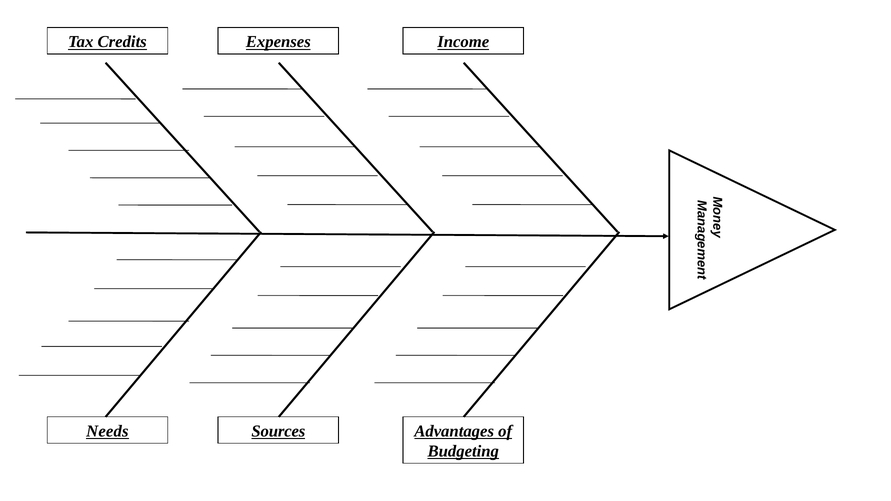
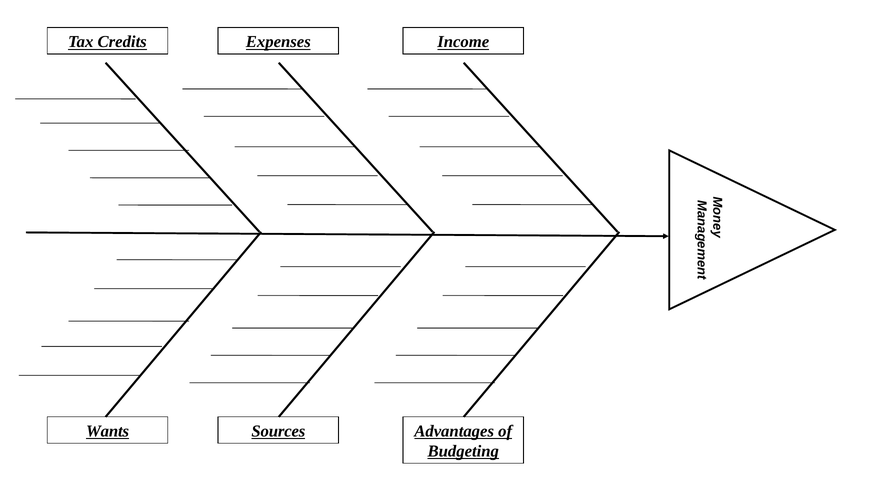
Needs: Needs -> Wants (108, 431)
